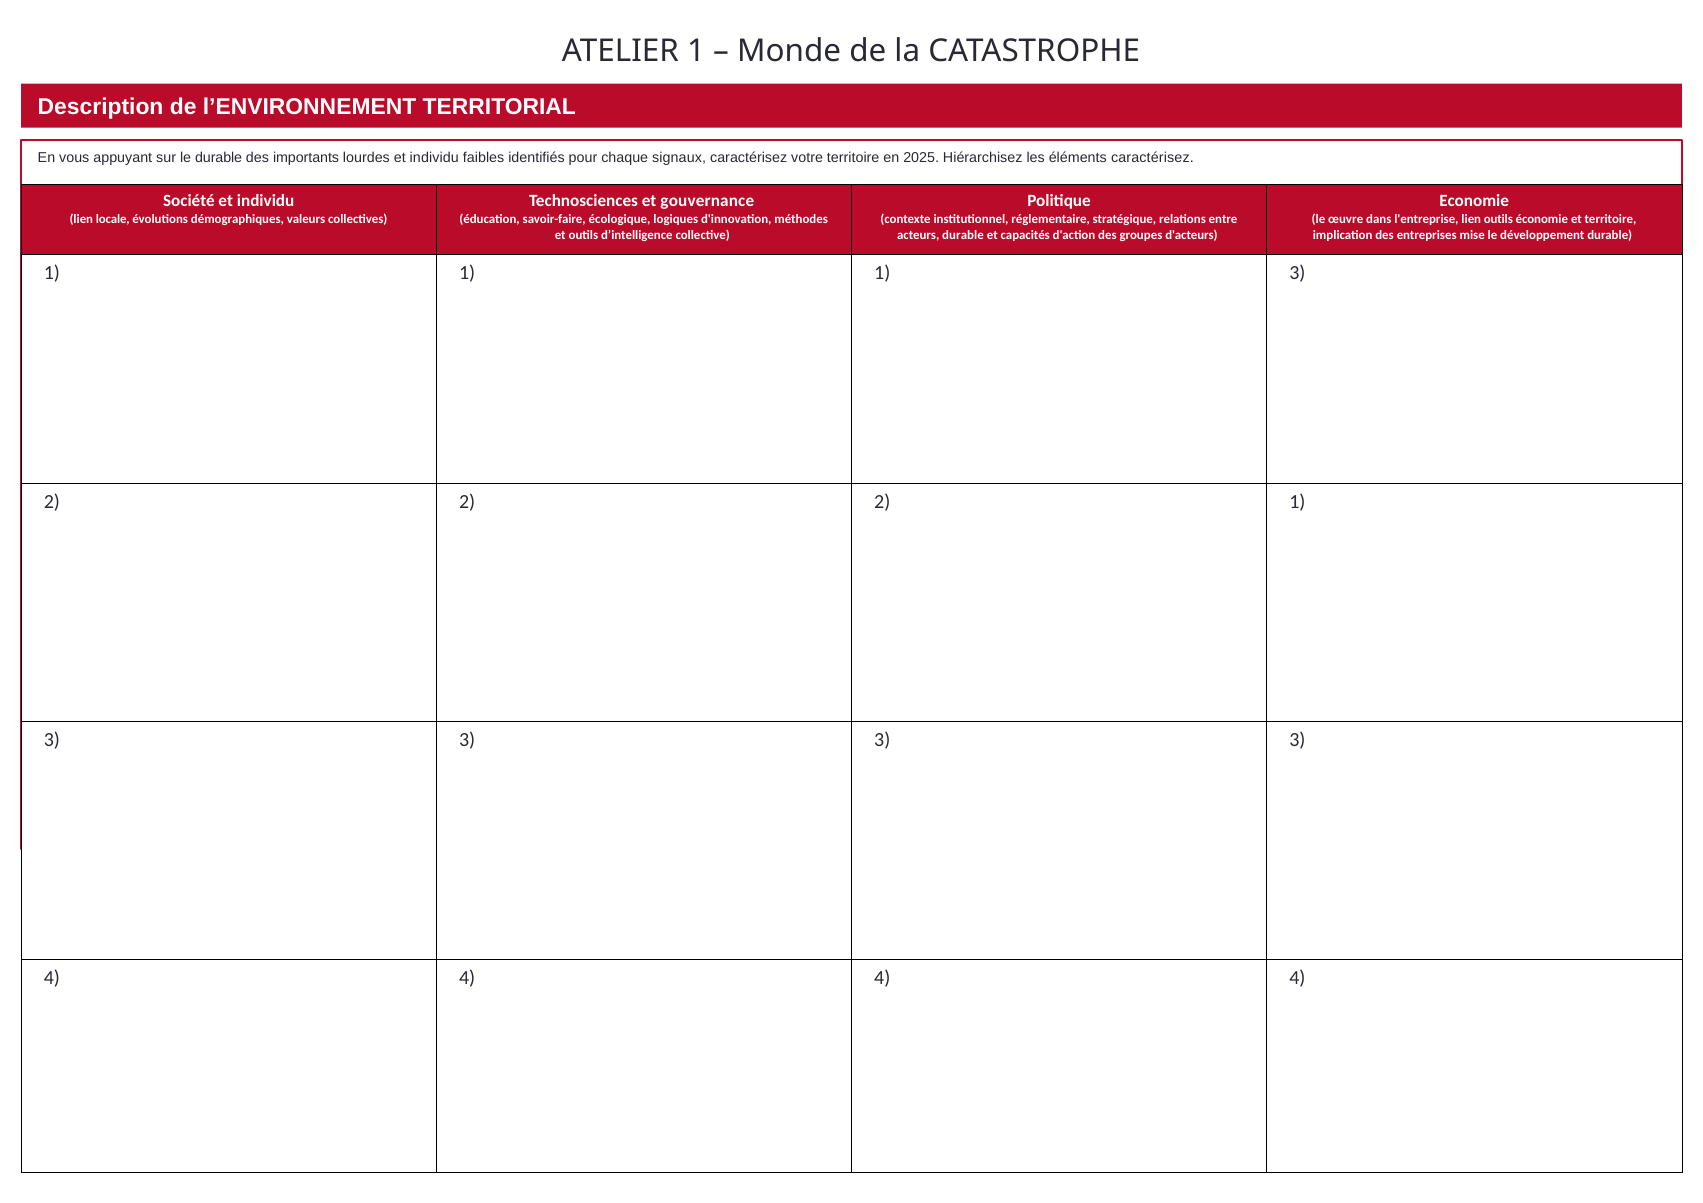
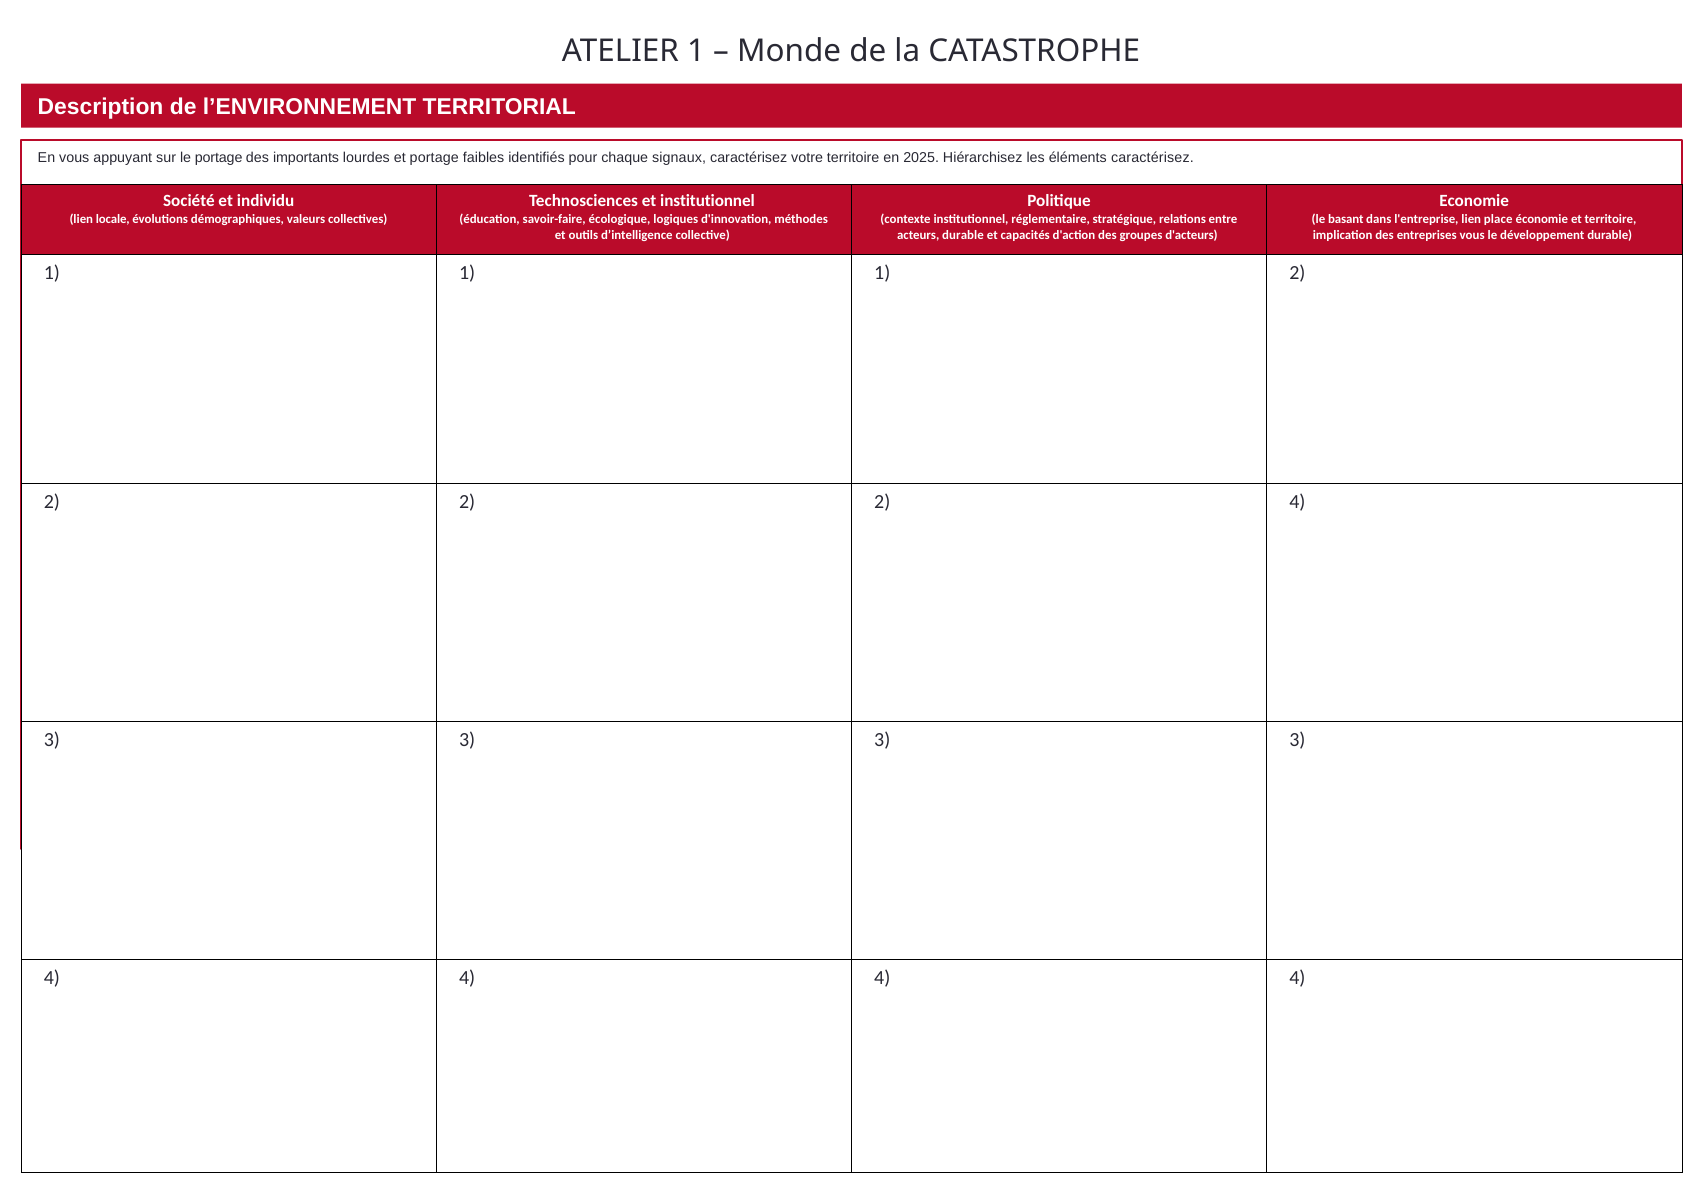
le durable: durable -> portage (219, 158)
lourdes et individu: individu -> portage (434, 158)
et gouvernance: gouvernance -> institutionnel (707, 201)
œuvre: œuvre -> basant (1346, 219)
lien outils: outils -> place (1498, 219)
entreprises mise: mise -> vous (1472, 235)
1 1 3: 3 -> 2 (1297, 273)
2 1: 1 -> 4 (1297, 502)
